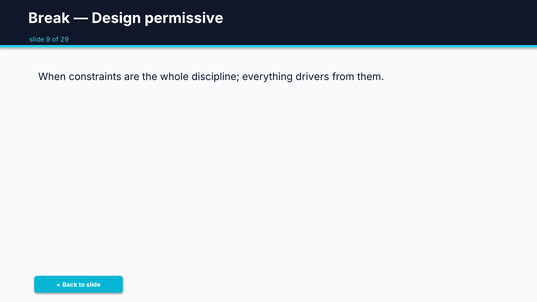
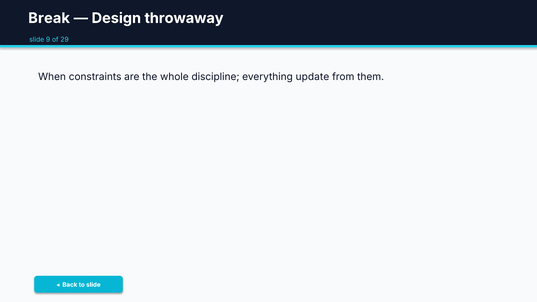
permissive: permissive -> throwaway (184, 18)
drivers: drivers -> update (312, 77)
